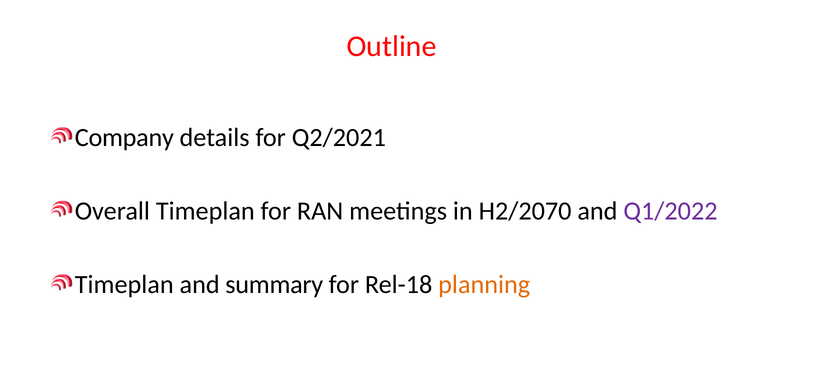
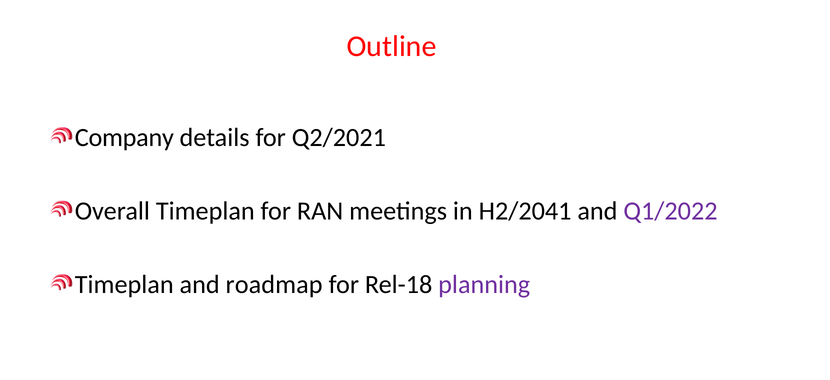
H2/2070: H2/2070 -> H2/2041 (525, 211)
summary: summary -> roadmap (274, 284)
planning colour: orange -> purple (484, 284)
